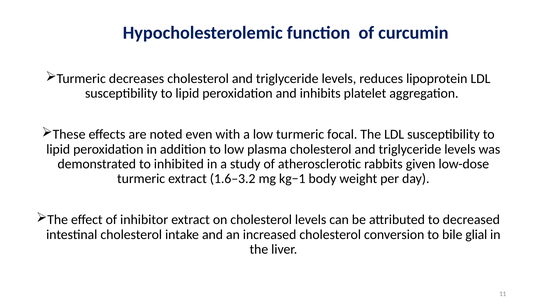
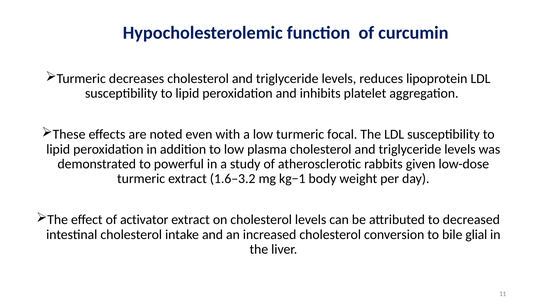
inhibited: inhibited -> powerful (179, 164)
inhibitor: inhibitor -> activator (144, 220)
